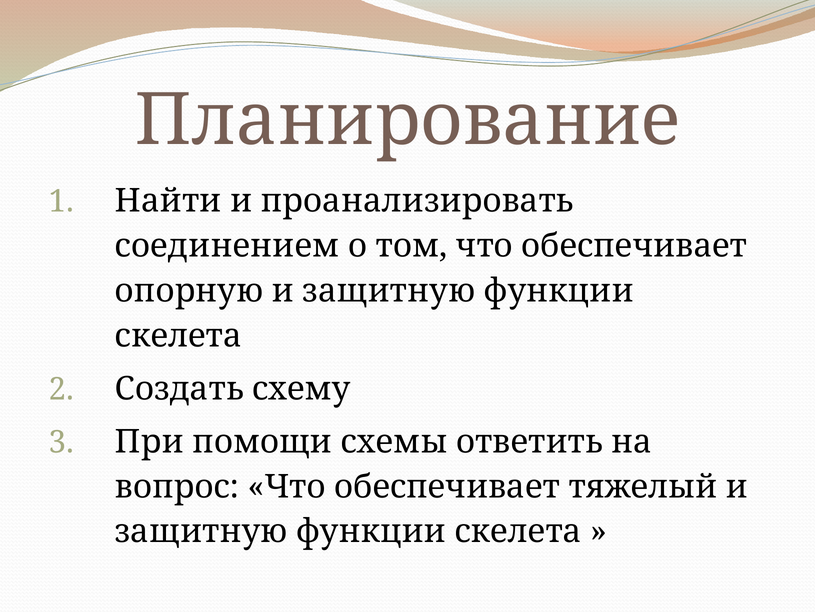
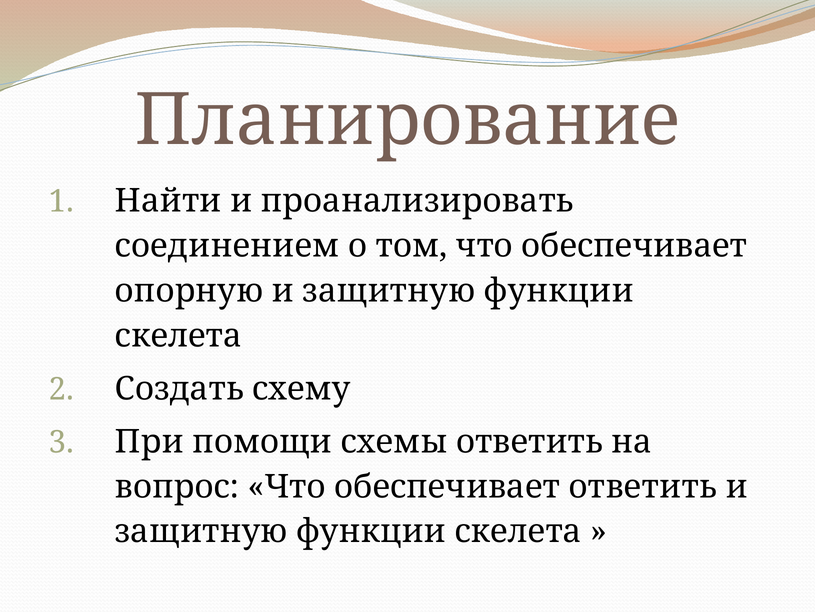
обеспечивает тяжелый: тяжелый -> ответить (643, 486)
